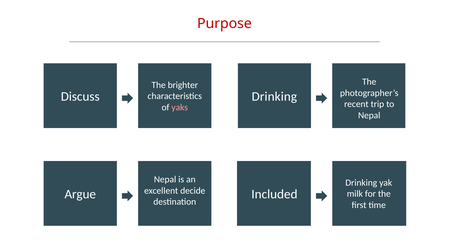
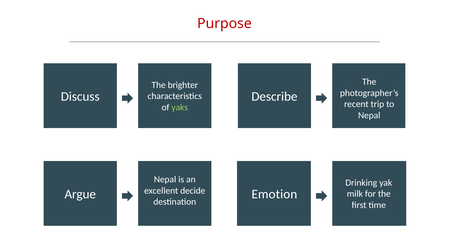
Drinking: Drinking -> Describe (274, 97)
yaks colour: pink -> light green (180, 108)
Included: Included -> Emotion (274, 195)
